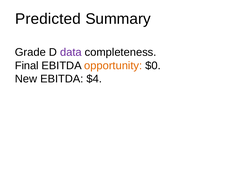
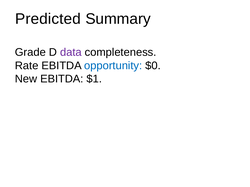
Final: Final -> Rate (27, 66)
opportunity colour: orange -> blue (113, 66)
$4: $4 -> $1 (94, 79)
